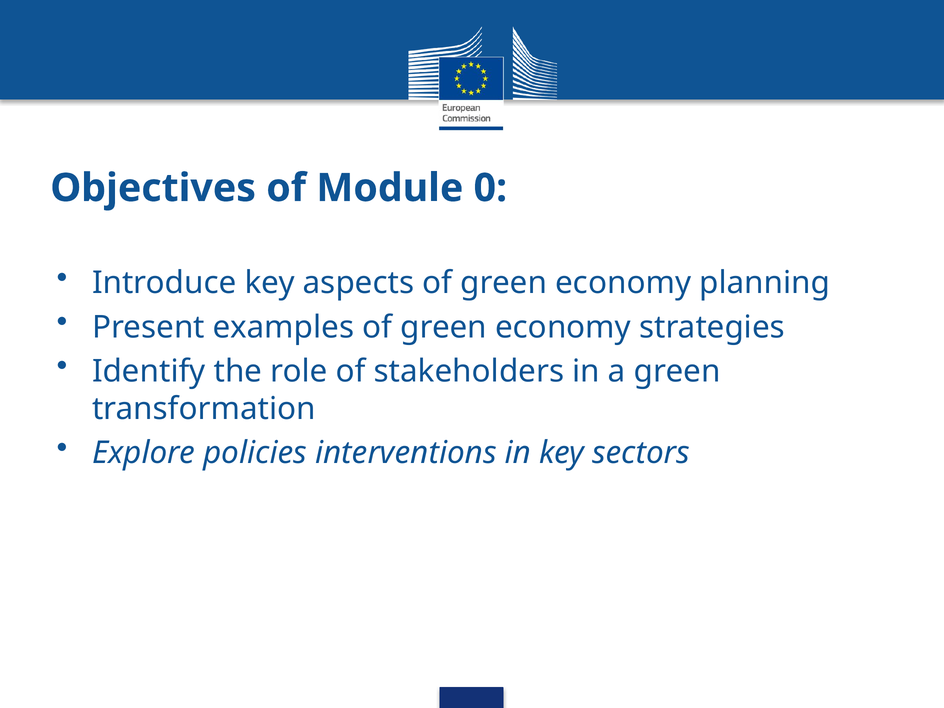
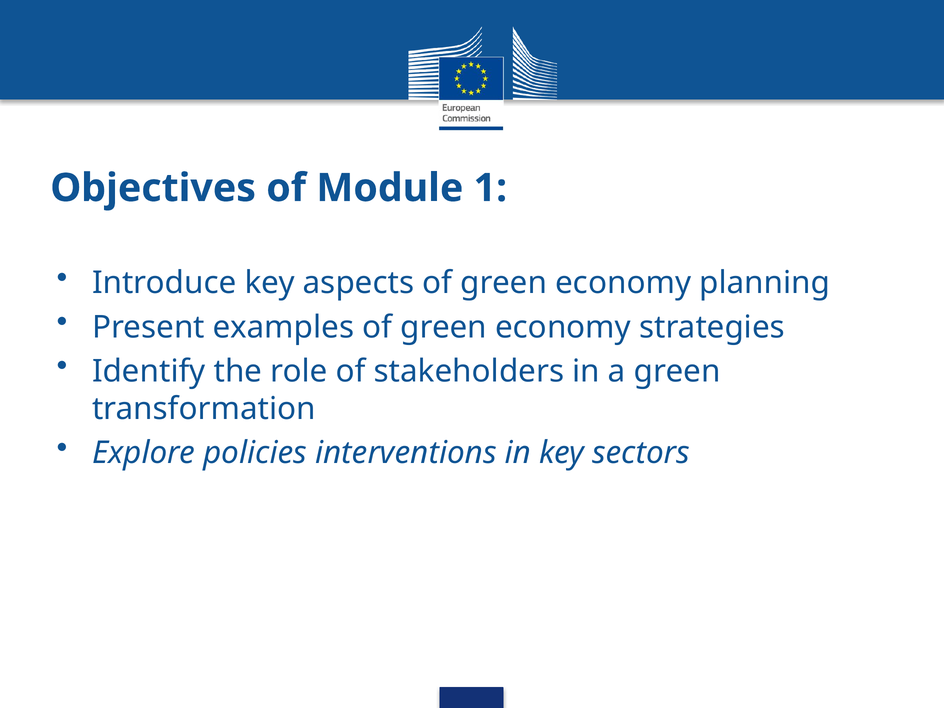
0: 0 -> 1 (490, 188)
